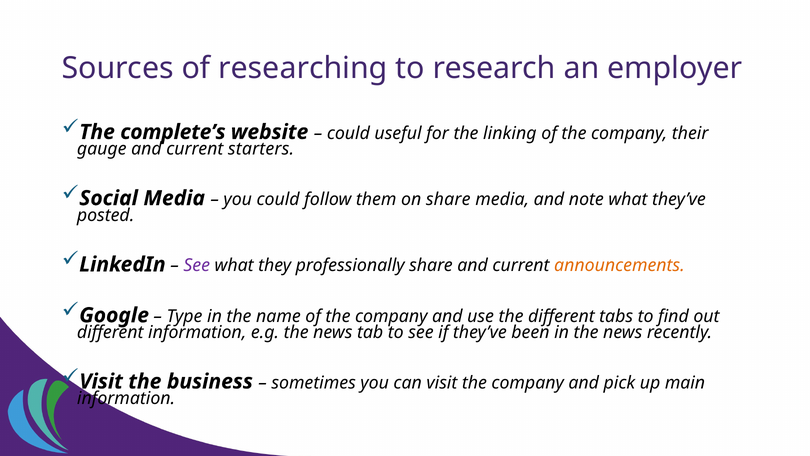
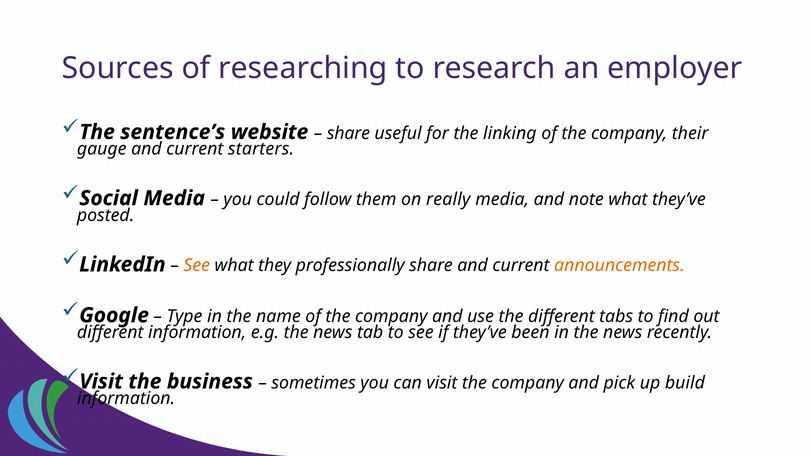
complete’s: complete’s -> sentence’s (173, 132)
could: could -> share (348, 133)
on share: share -> really (448, 199)
See colour: purple -> orange (197, 265)
main: main -> build (685, 382)
